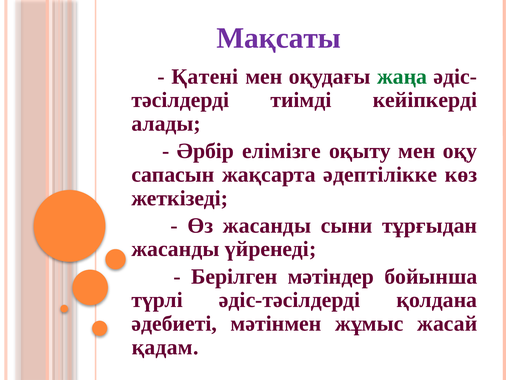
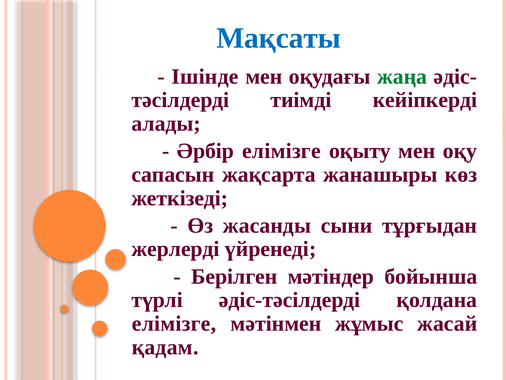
Мақсаты colour: purple -> blue (279, 38)
Қатені: Қатені -> Ішінде (205, 76)
әдептілікке: әдептілікке -> жанашыры (380, 174)
жасанды: жасанды -> жерлерді (176, 249)
әдебиеті: әдебиеті -> елімізге (174, 323)
